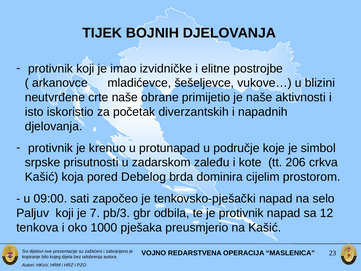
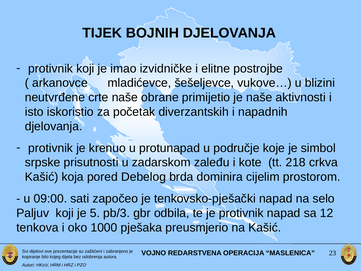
206: 206 -> 218 (296, 162)
7: 7 -> 5 (95, 213)
